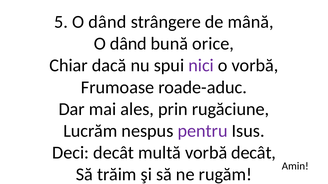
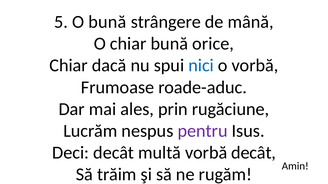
5 O dând: dând -> bună (107, 22)
dând: dând -> chiar (128, 44)
nici colour: purple -> blue (201, 66)
